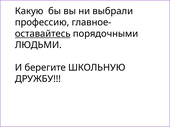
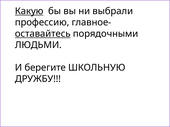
Какую underline: none -> present (29, 11)
